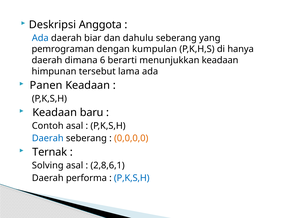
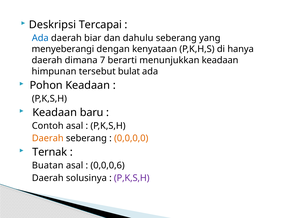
Anggota: Anggota -> Tercapai (100, 25)
pemrograman: pemrograman -> menyeberangi (63, 49)
kumpulan: kumpulan -> kenyataan (155, 49)
6: 6 -> 7 (103, 60)
lama: lama -> bulat (129, 71)
Panen: Panen -> Pohon (46, 85)
Daerah colour: blue -> orange (48, 138)
Solving: Solving -> Buatan (48, 165)
2,8,6,1: 2,8,6,1 -> 0,0,0,6 (108, 165)
performa: performa -> solusinya (86, 178)
P,K,S,H colour: blue -> purple (132, 178)
